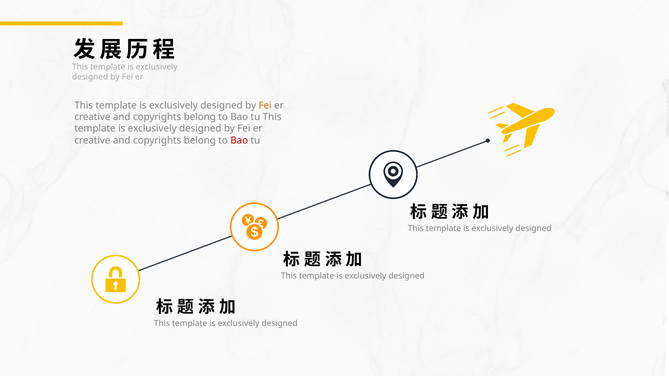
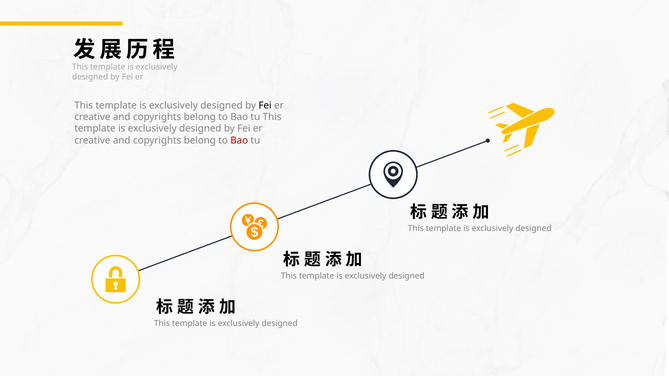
Fei colour: orange -> black (265, 105)
